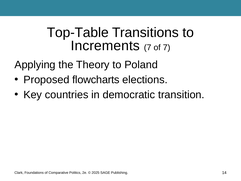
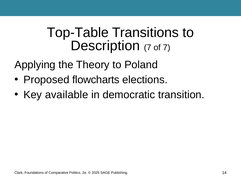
Increments: Increments -> Description (105, 46)
countries: countries -> available (67, 95)
